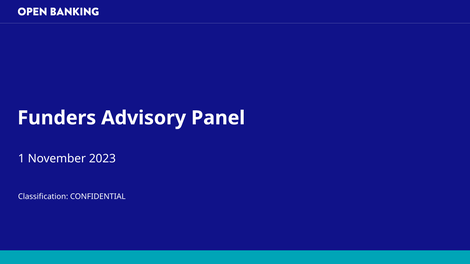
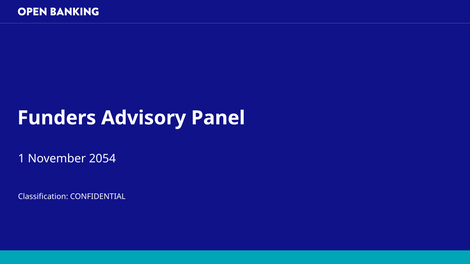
2023: 2023 -> 2054 (102, 159)
